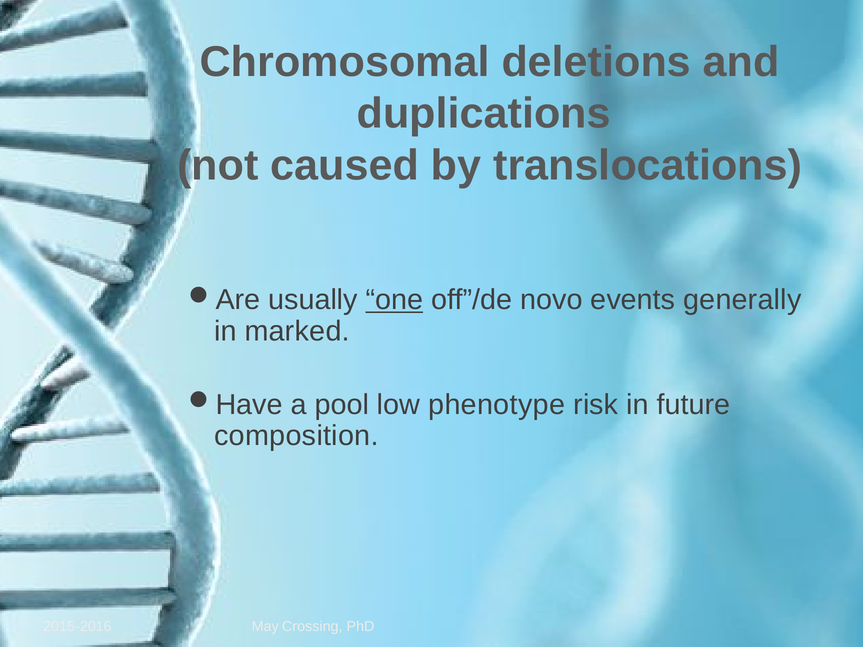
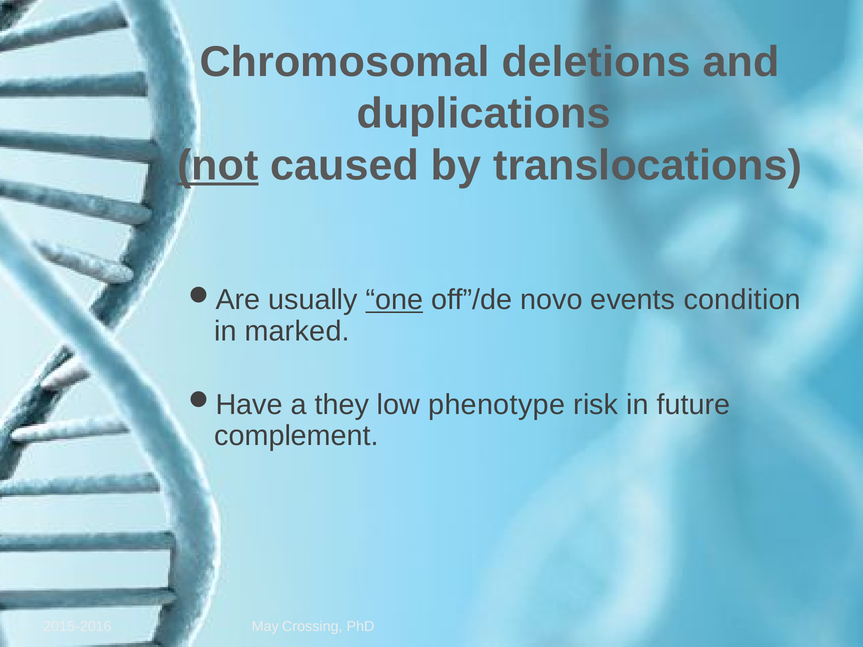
not underline: none -> present (218, 165)
generally: generally -> condition (742, 300)
pool: pool -> they (342, 405)
composition: composition -> complement (297, 436)
